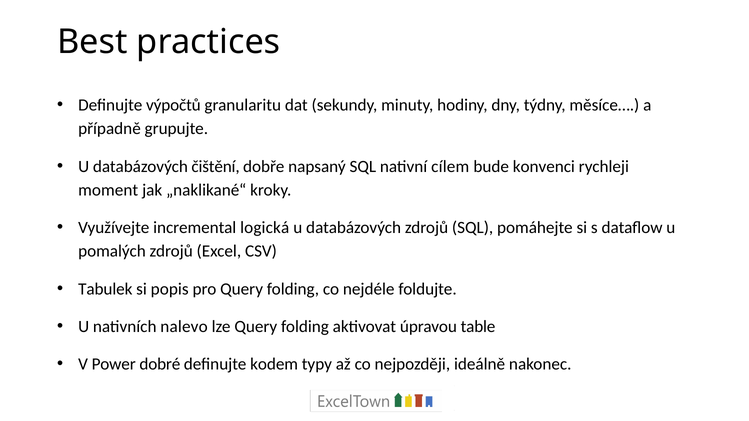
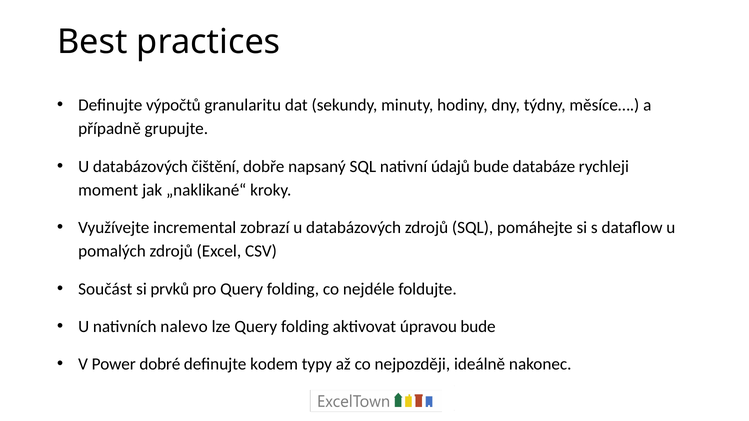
cílem: cílem -> údajů (450, 166)
konvenci: konvenci -> databáze (544, 166)
logická: logická -> zobrazí (265, 228)
Tabulek: Tabulek -> Součást (105, 289)
popis: popis -> prvků (170, 289)
úpravou table: table -> bude (478, 327)
